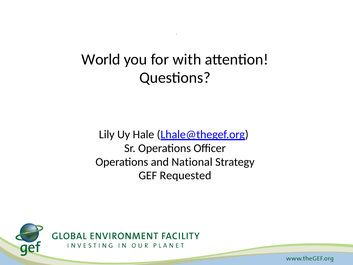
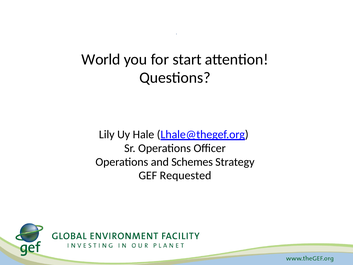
with: with -> start (187, 59)
National: National -> Schemes (192, 162)
